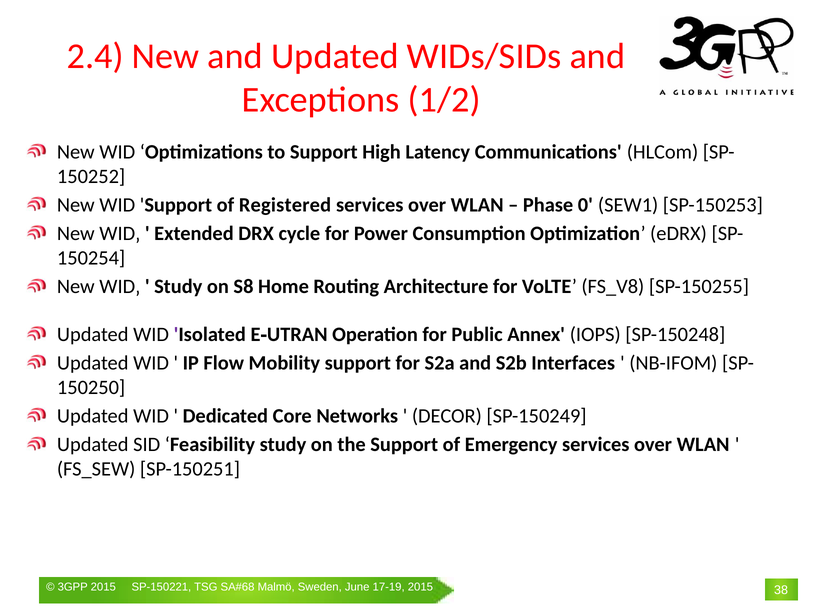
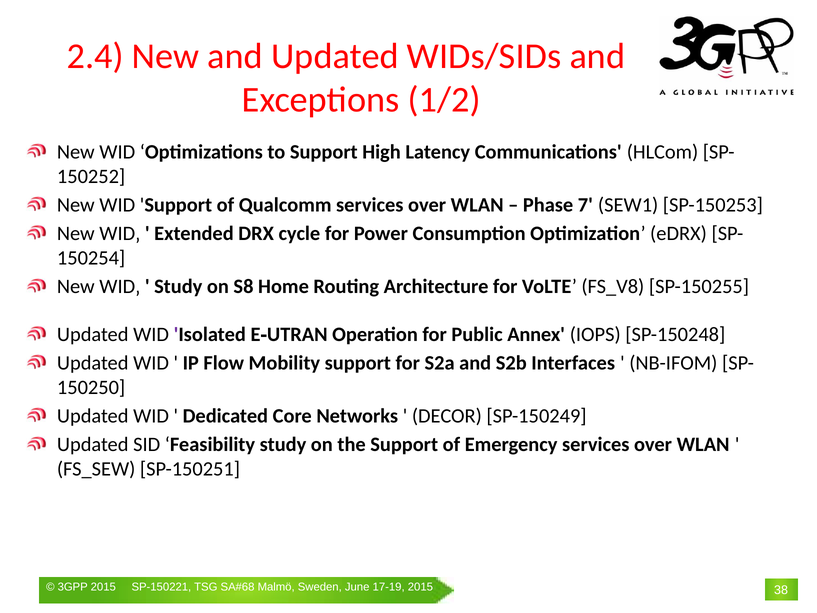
Registered: Registered -> Qualcomm (285, 205)
0: 0 -> 7 (585, 205)
